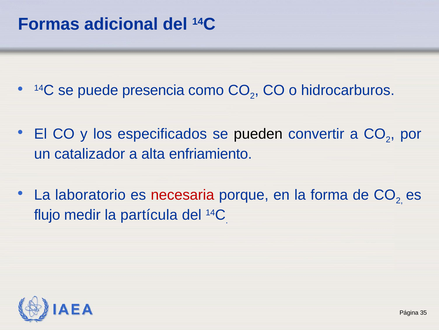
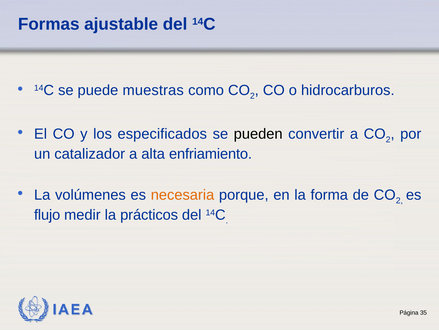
adicional: adicional -> ajustable (121, 24)
presencia: presencia -> muestras (153, 90)
laboratorio: laboratorio -> volúmenes (90, 195)
necesaria colour: red -> orange (183, 195)
partícula: partícula -> prácticos (149, 214)
